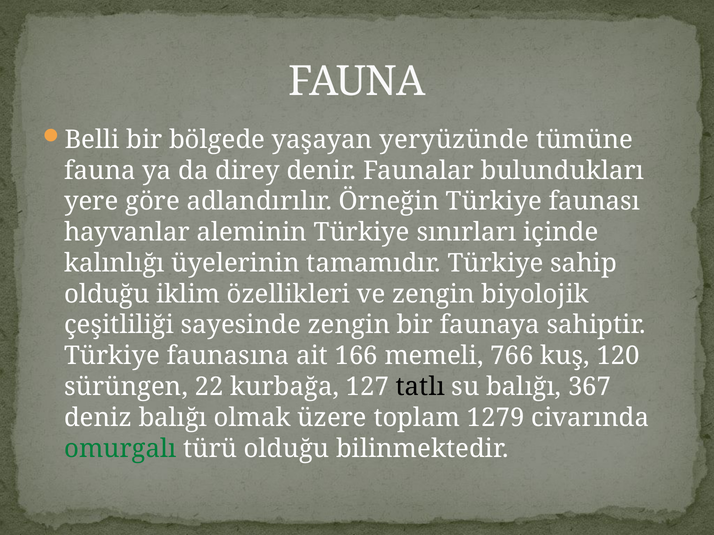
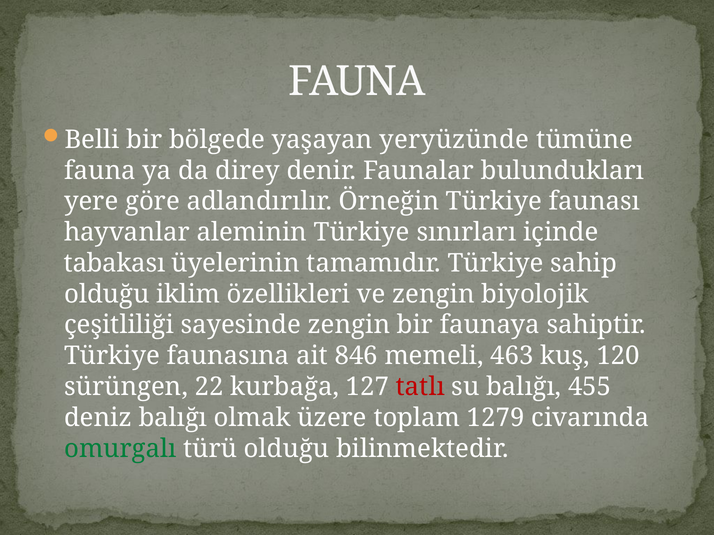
kalınlığı: kalınlığı -> tabakası (114, 263)
166: 166 -> 846 (356, 356)
766: 766 -> 463 (512, 356)
tatlı colour: black -> red (420, 387)
367: 367 -> 455 (590, 387)
